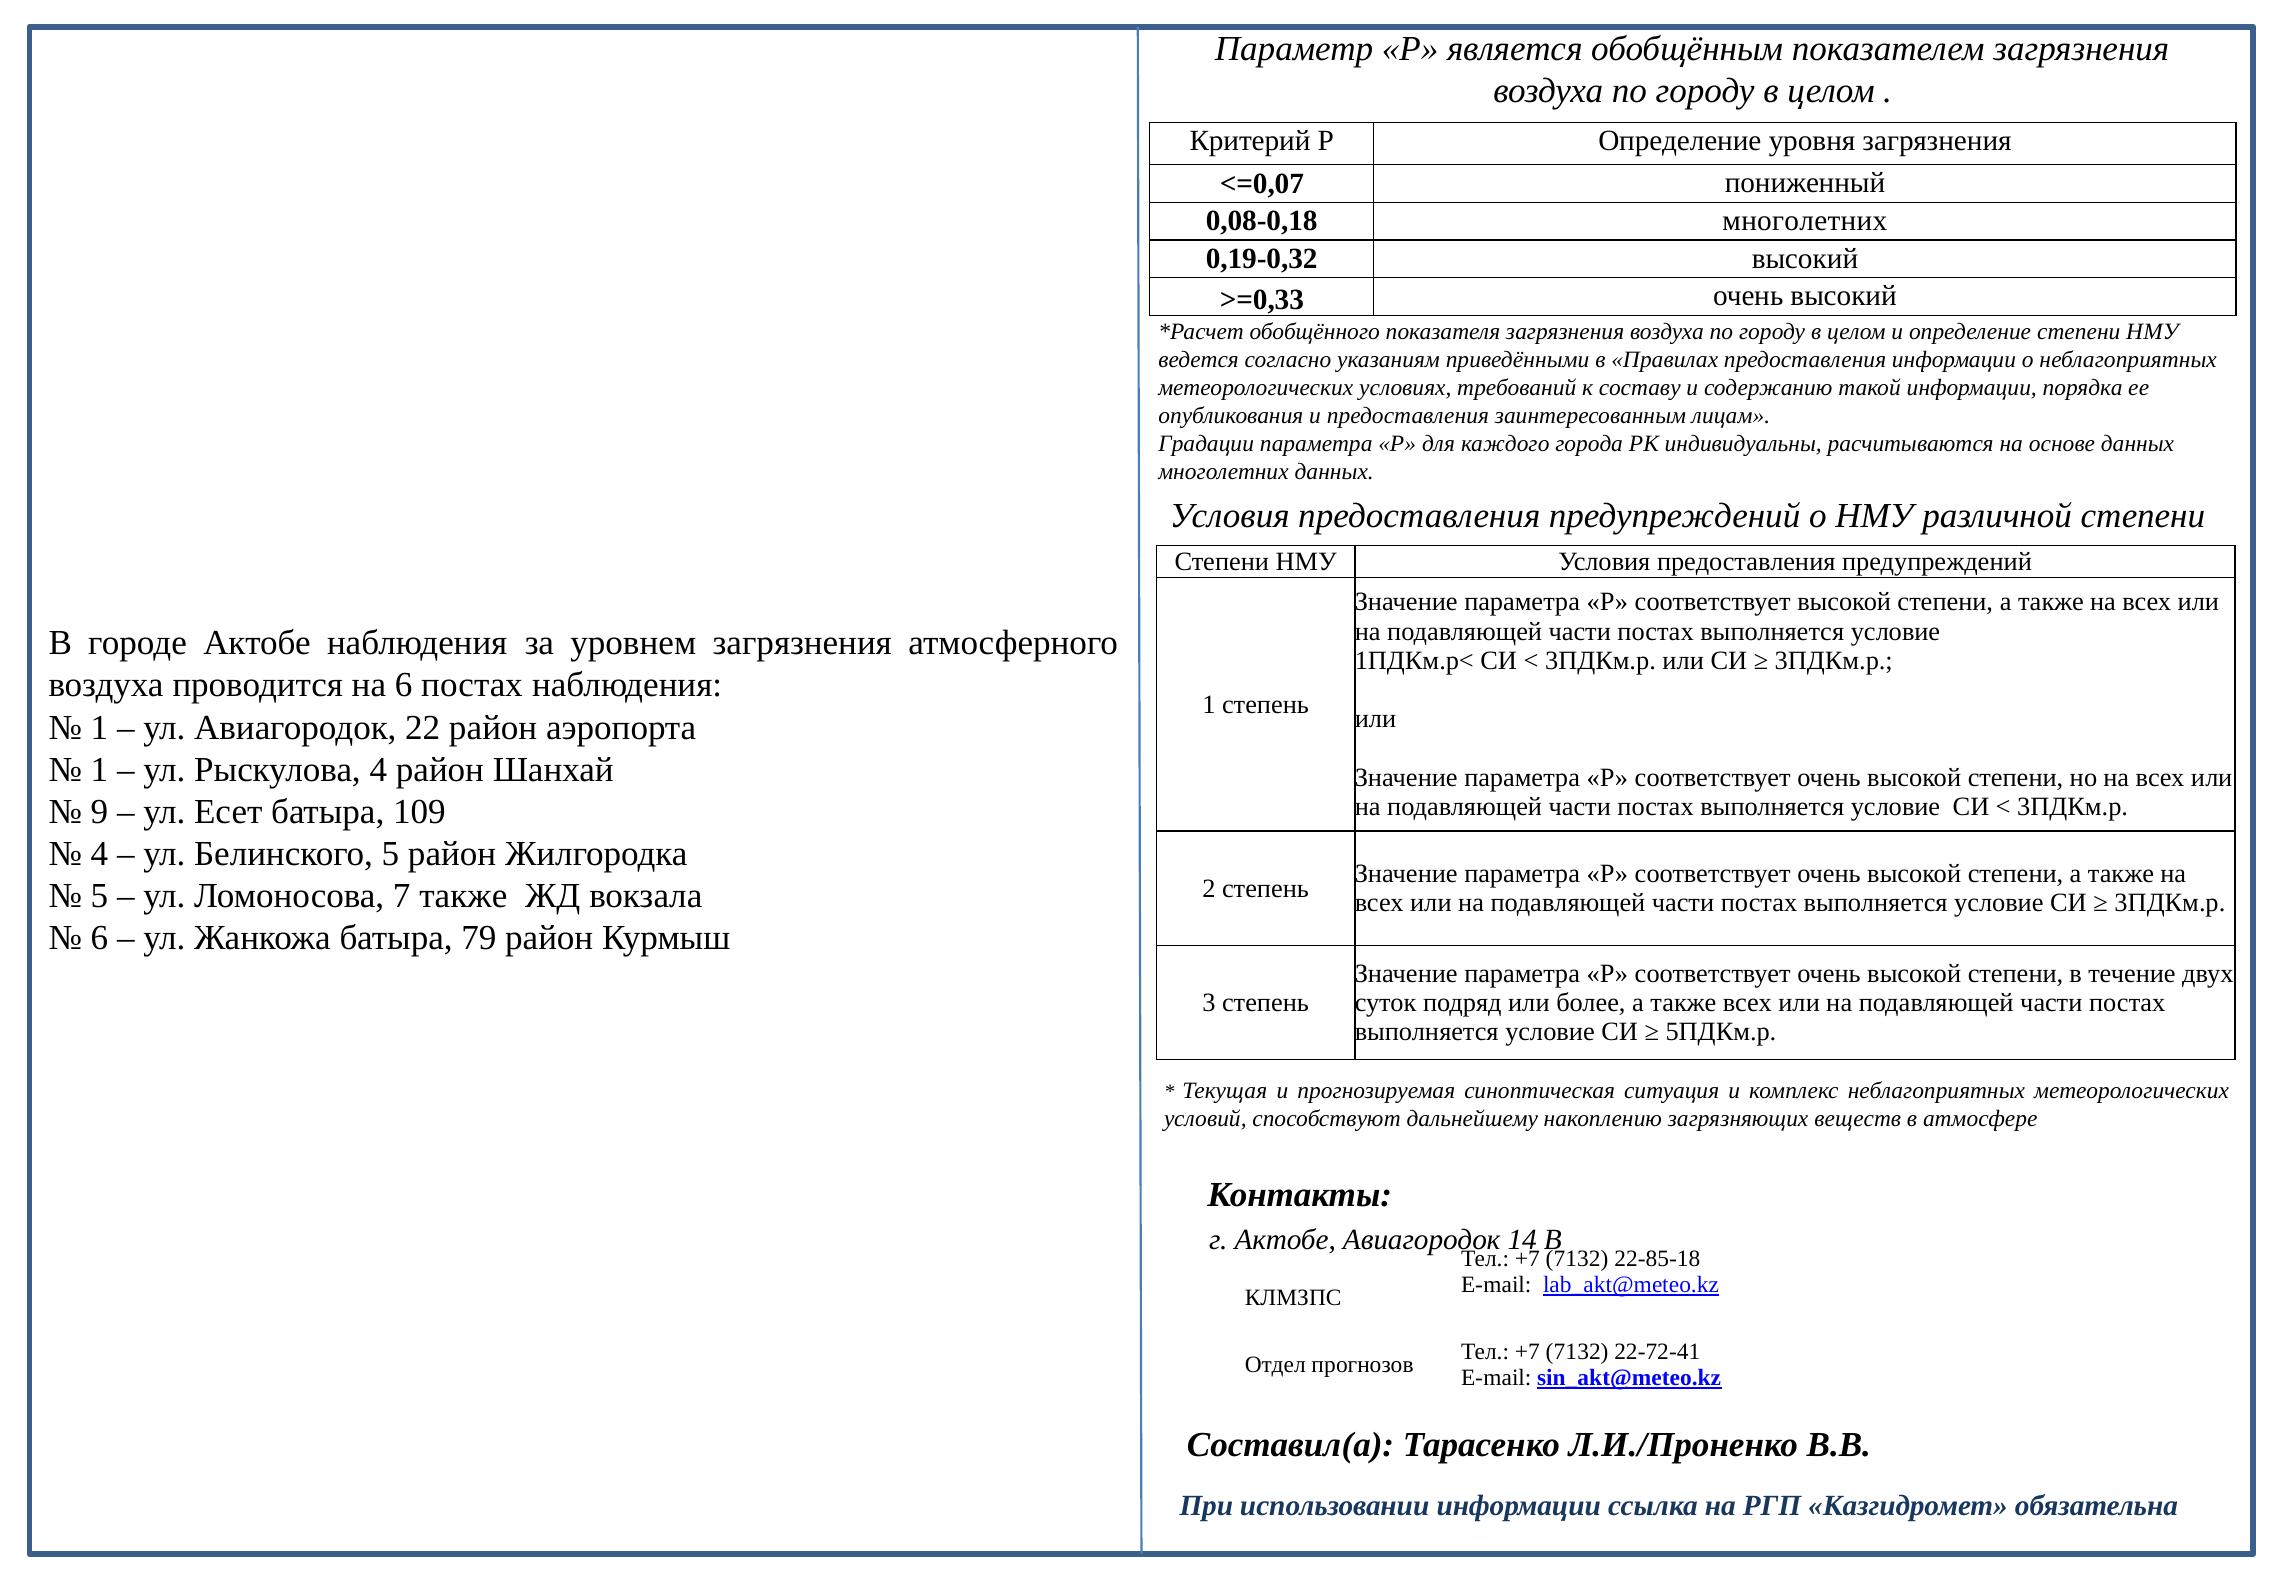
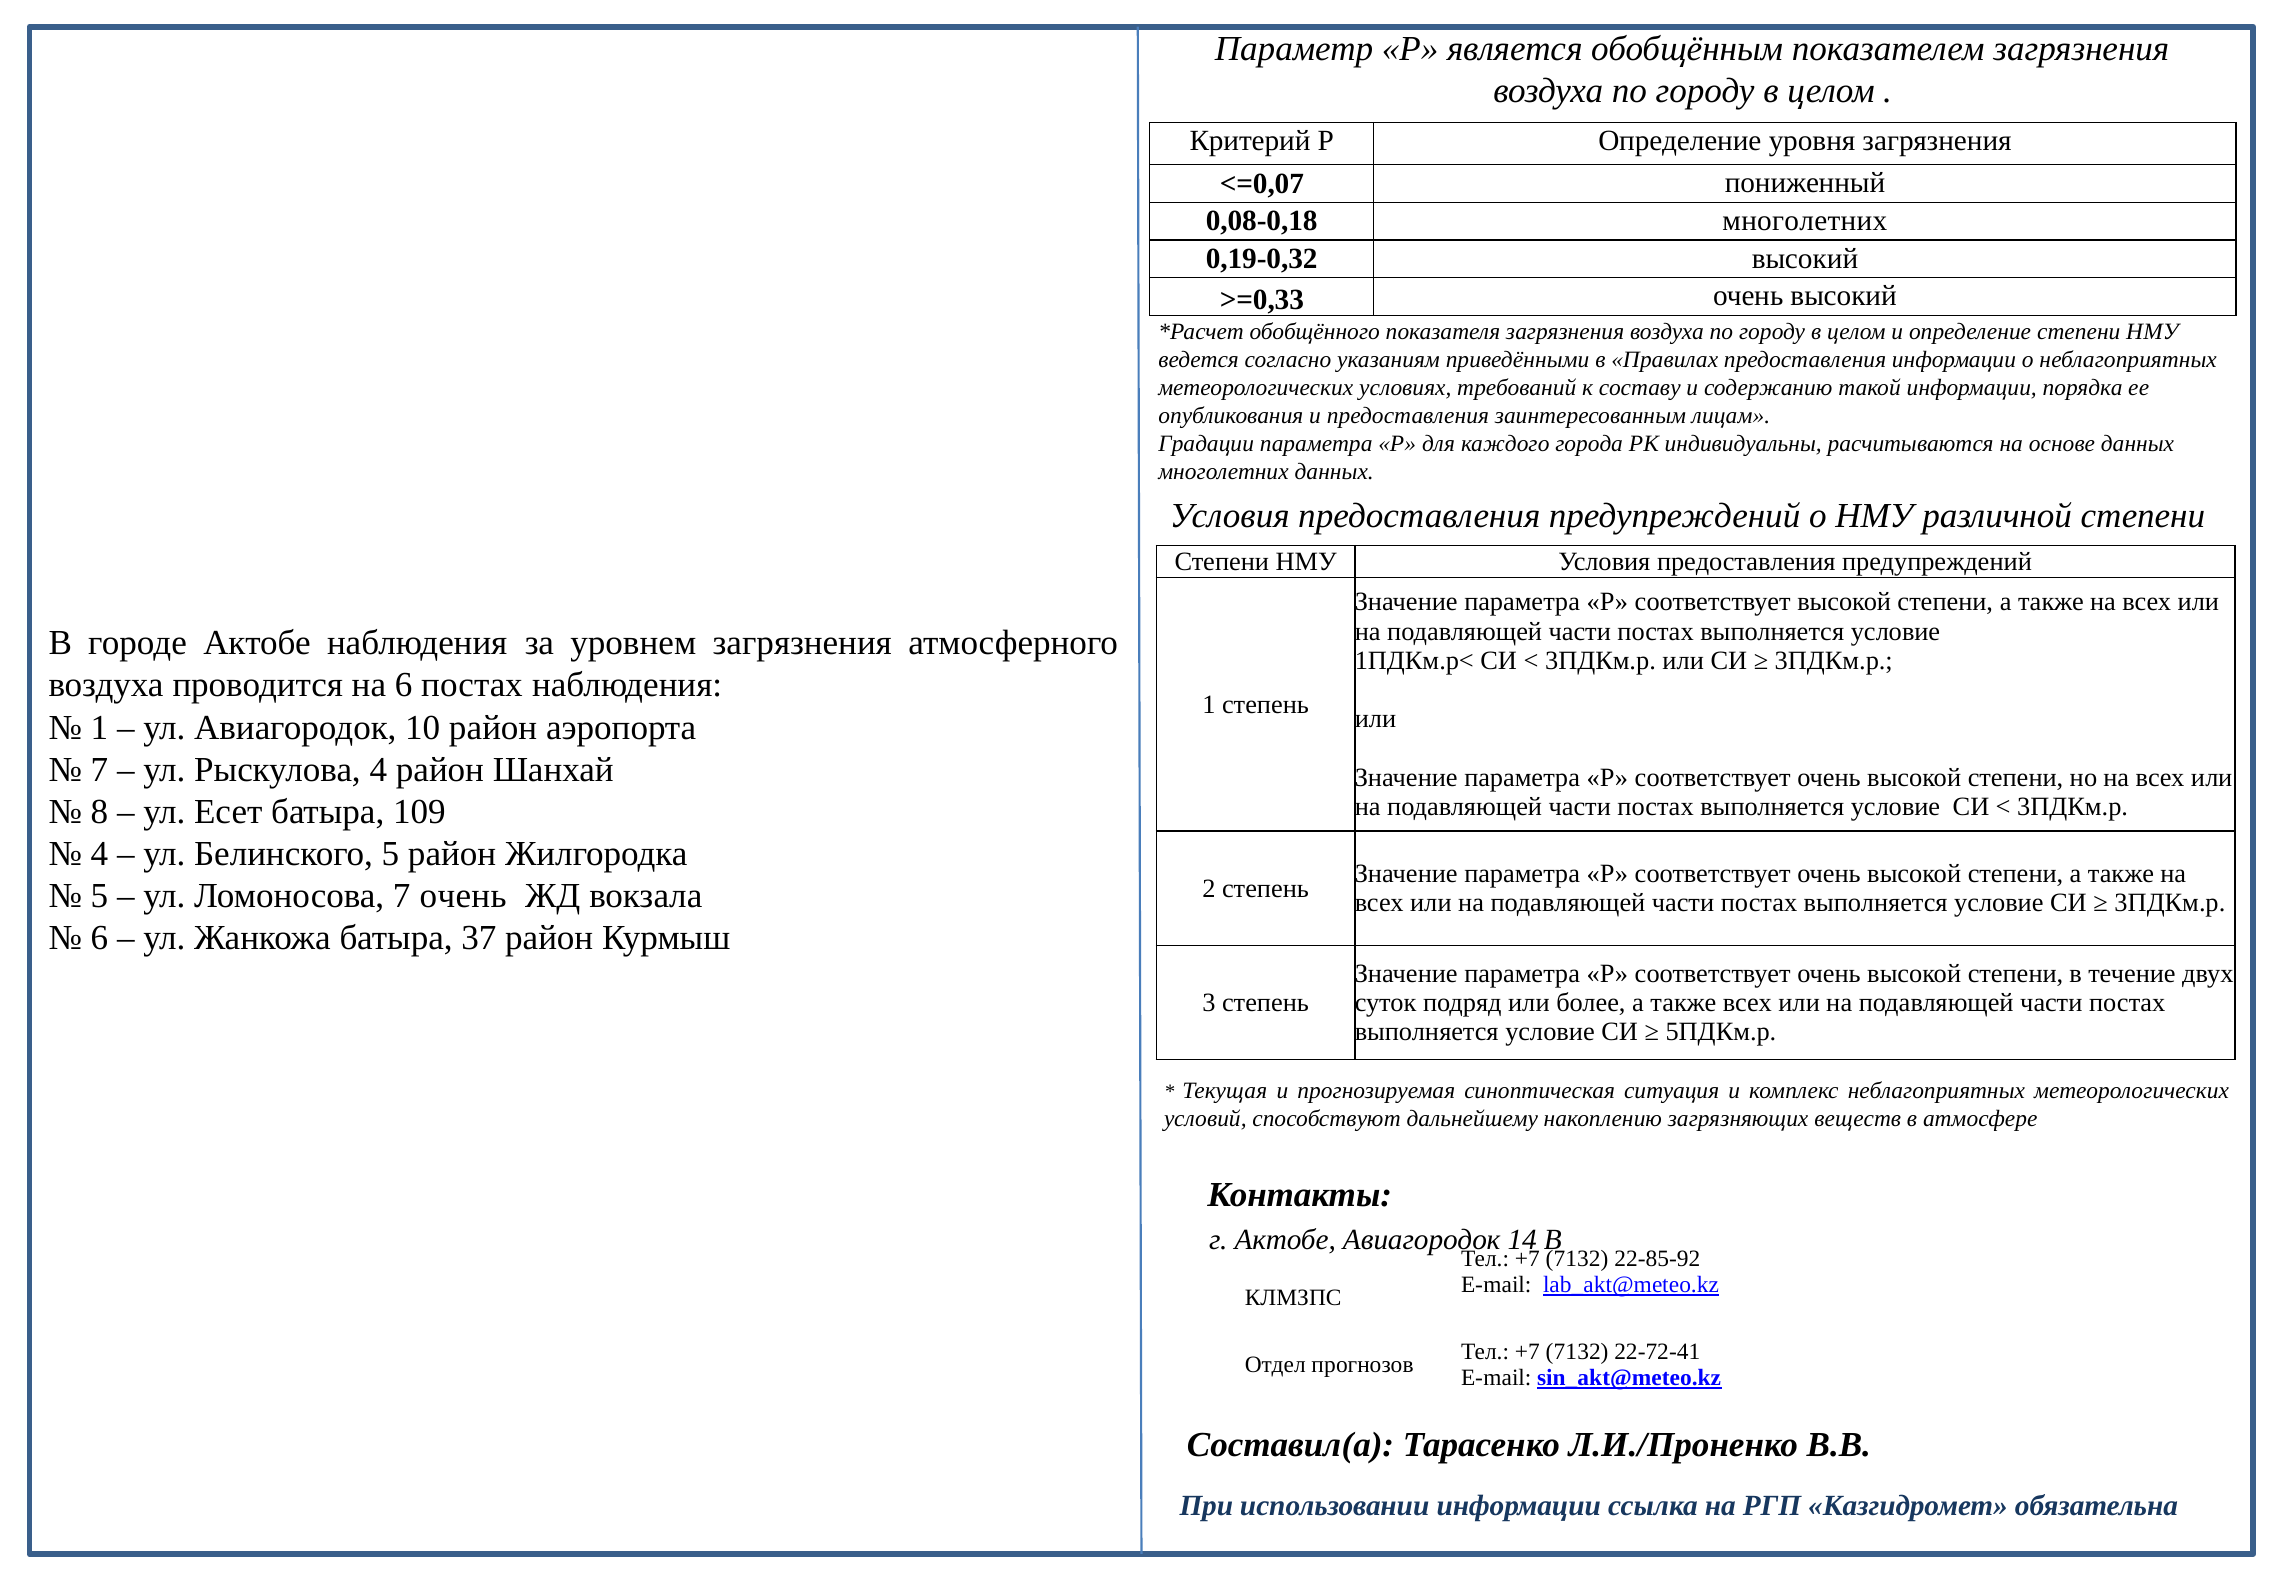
22: 22 -> 10 (423, 727)
1: 1 -> 7 (99, 769)
9: 9 -> 8 (99, 812)
7 также: также -> очень (463, 896)
79: 79 -> 37 (479, 938)
22-85-18: 22-85-18 -> 22-85-92 (1657, 1258)
